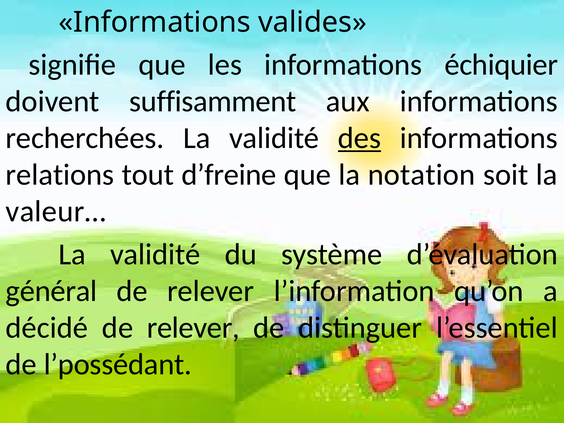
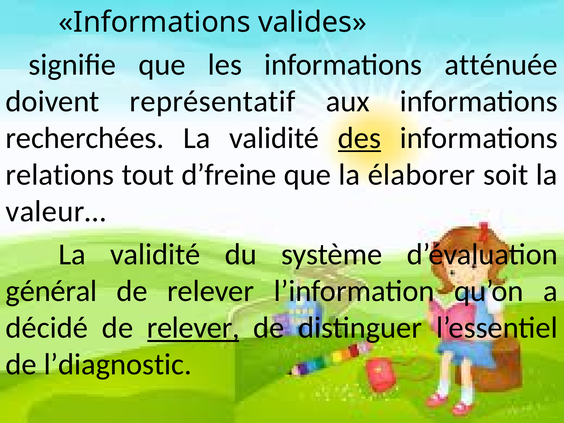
échiquier: échiquier -> atténuée (501, 65)
suffisamment: suffisamment -> représentatif (213, 101)
notation: notation -> élaborer (421, 175)
relever underline: none -> present (193, 328)
l’possédant: l’possédant -> l’diagnostic (118, 364)
